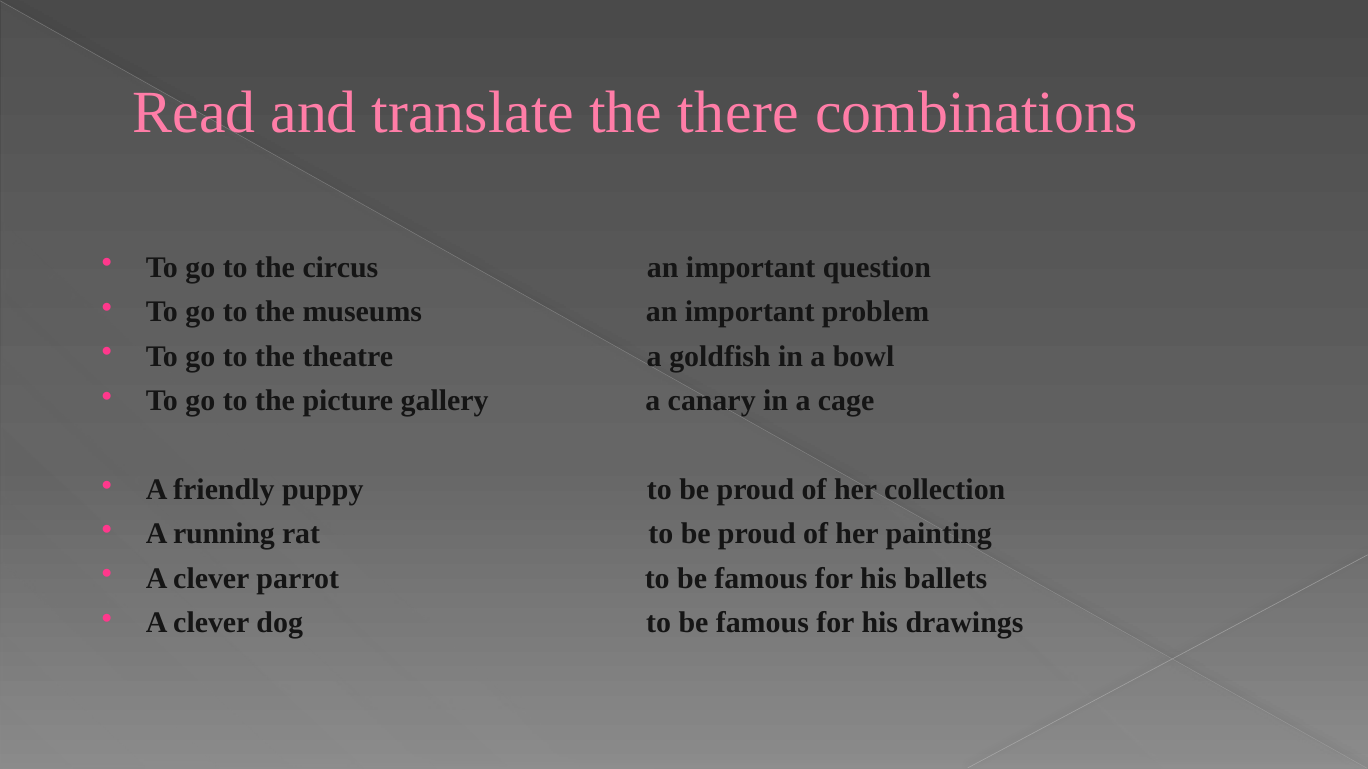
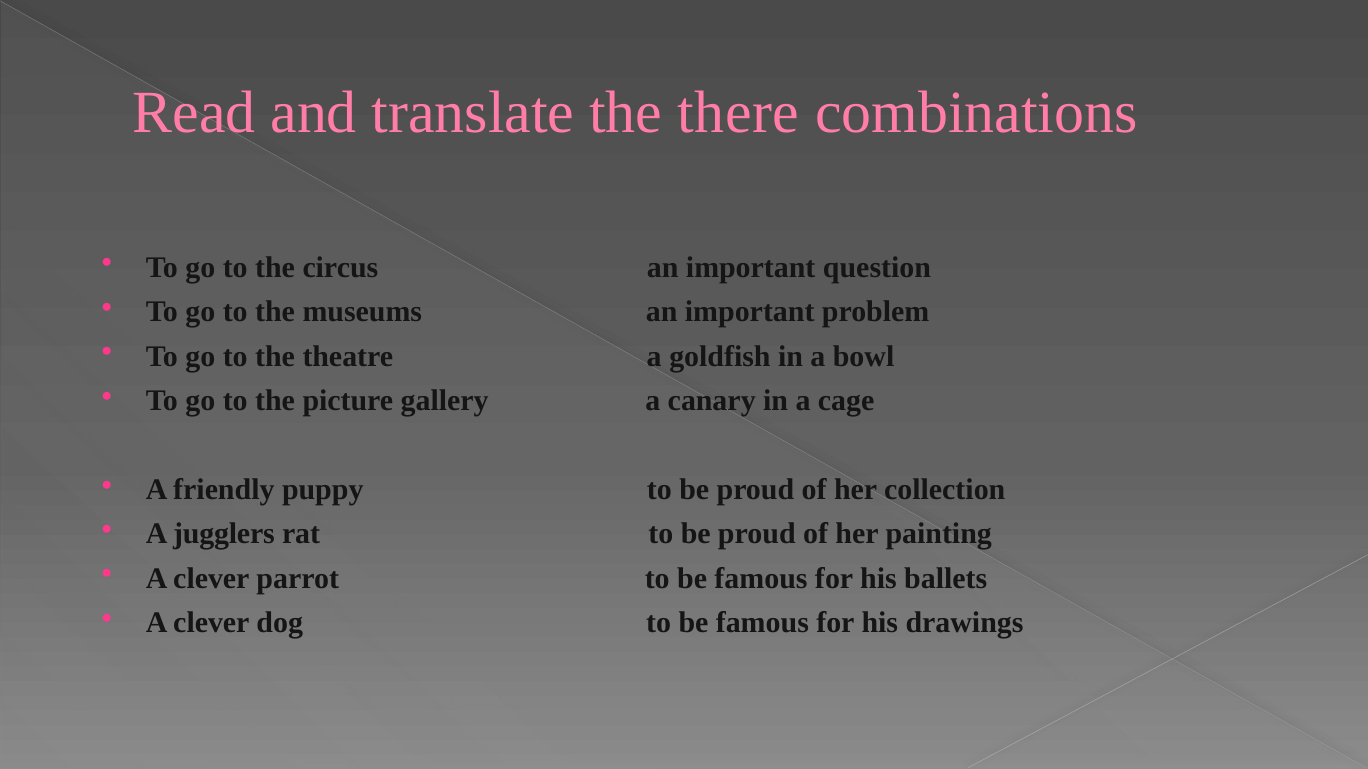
running: running -> jugglers (224, 534)
